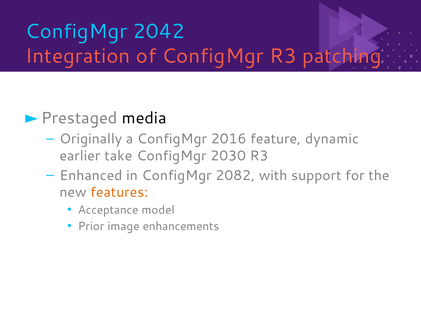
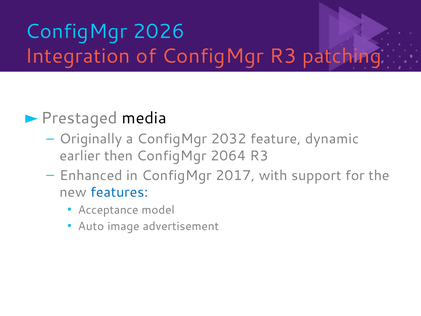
2042: 2042 -> 2026 (159, 32)
2016: 2016 -> 2032 (229, 139)
take: take -> then (118, 156)
2030: 2030 -> 2064 (228, 156)
2082: 2082 -> 2017 (235, 175)
features colour: orange -> blue (119, 192)
Prior: Prior -> Auto (91, 226)
enhancements: enhancements -> advertisement (181, 226)
